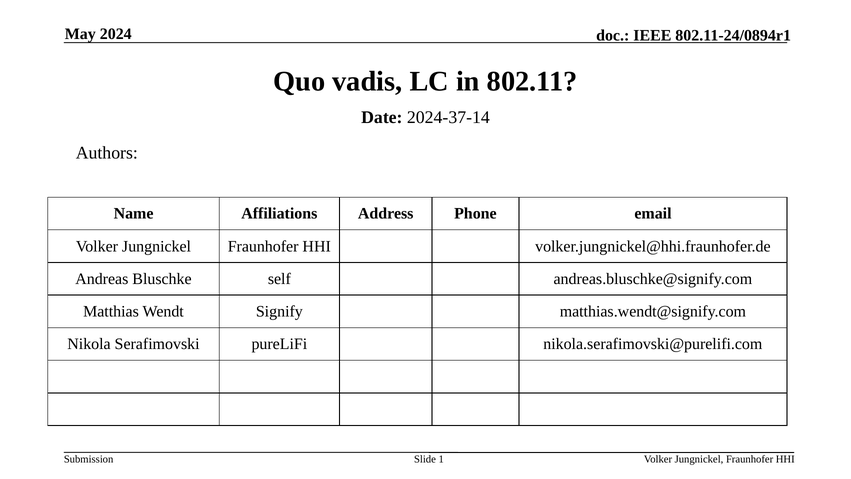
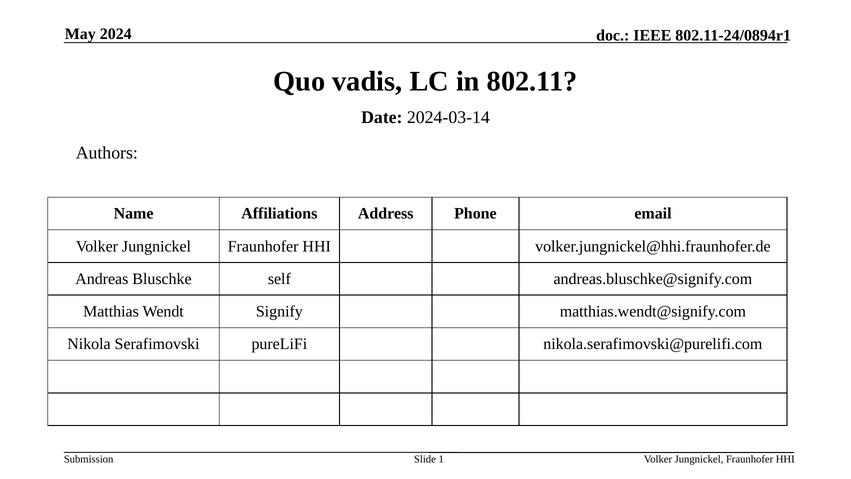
2024-37-14: 2024-37-14 -> 2024-03-14 (448, 117)
